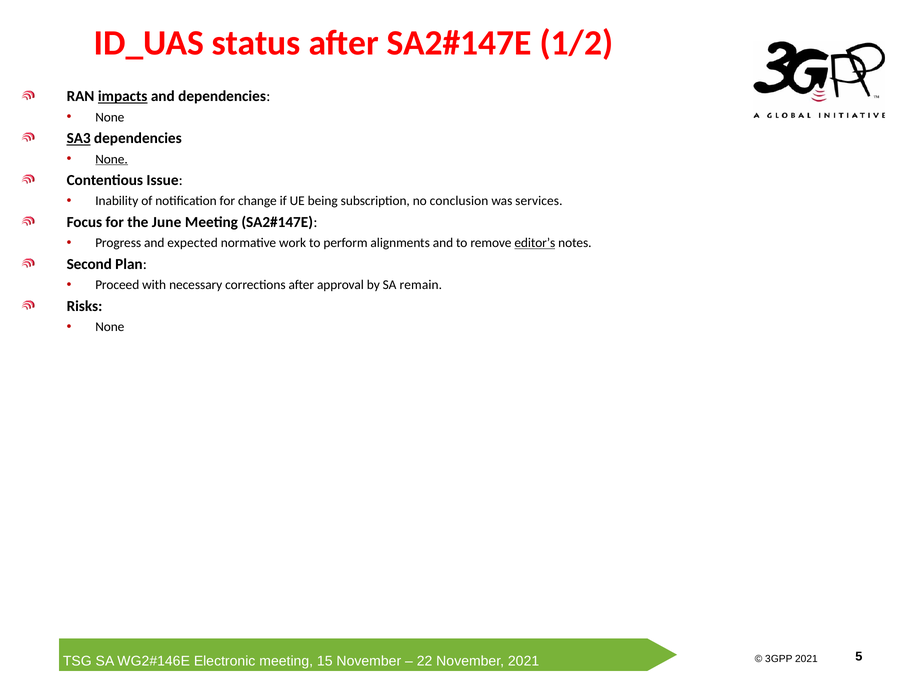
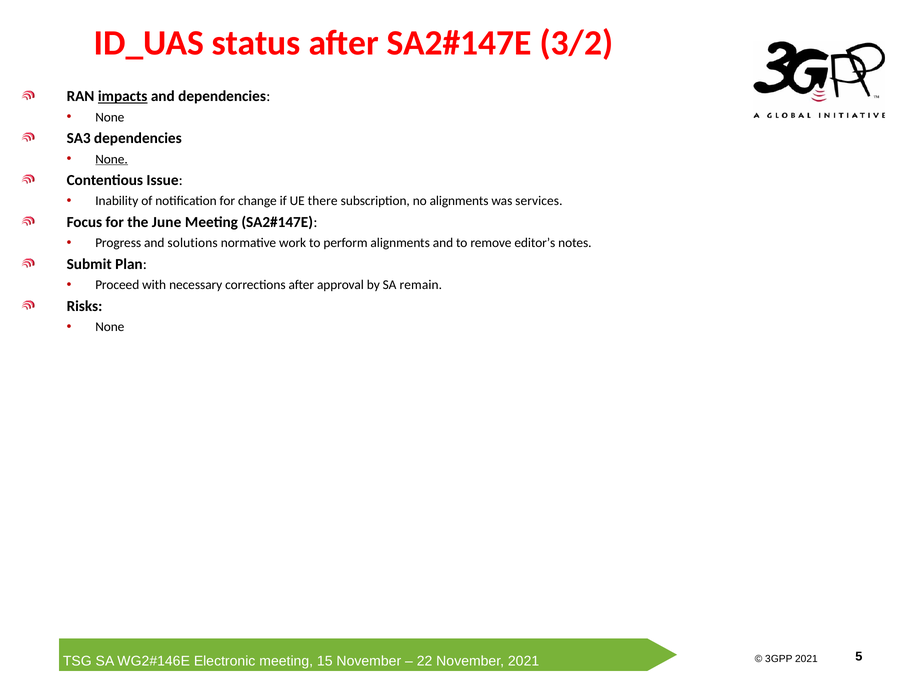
1/2: 1/2 -> 3/2 (577, 43)
SA3 underline: present -> none (79, 138)
being: being -> there (323, 201)
no conclusion: conclusion -> alignments (459, 201)
expected: expected -> solutions (193, 243)
editor’s underline: present -> none (535, 243)
Second: Second -> Submit (89, 264)
